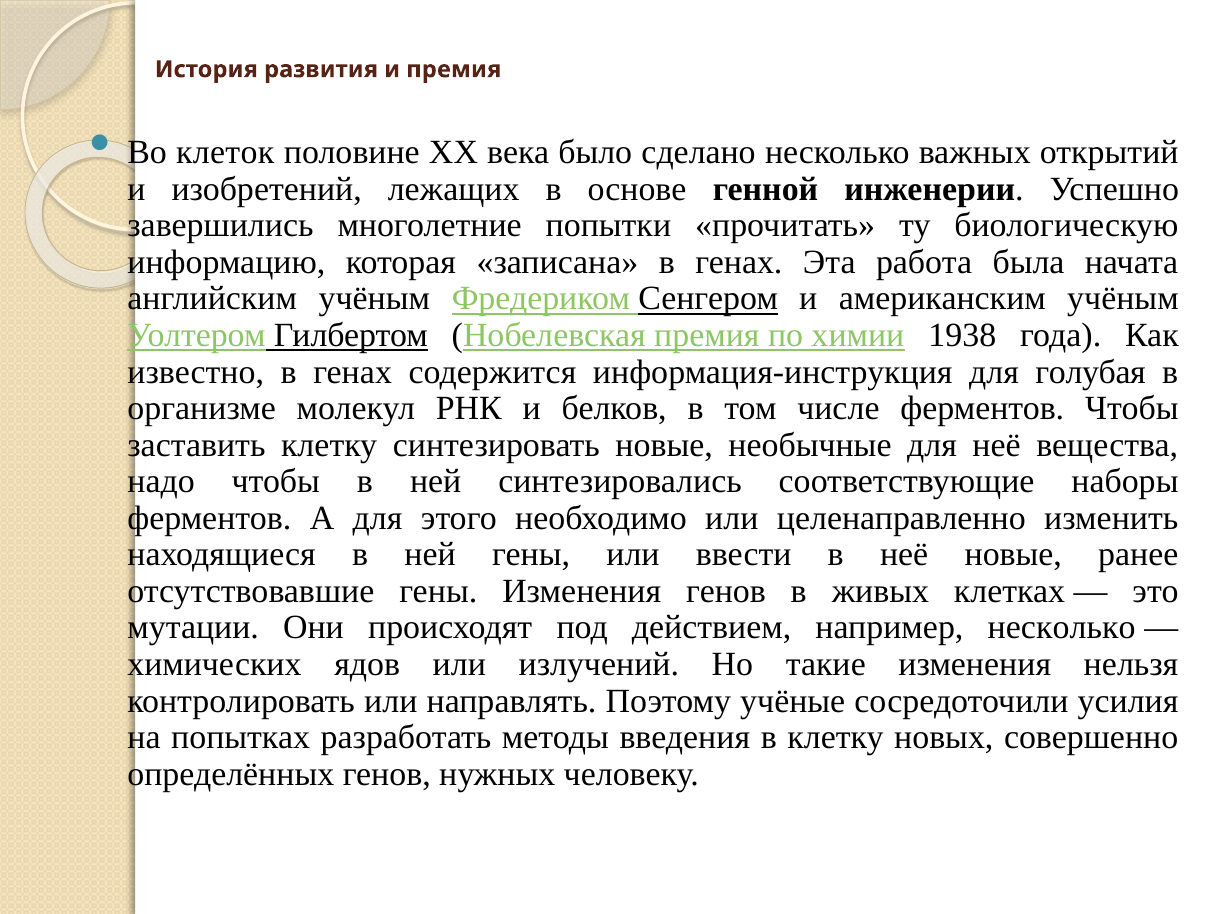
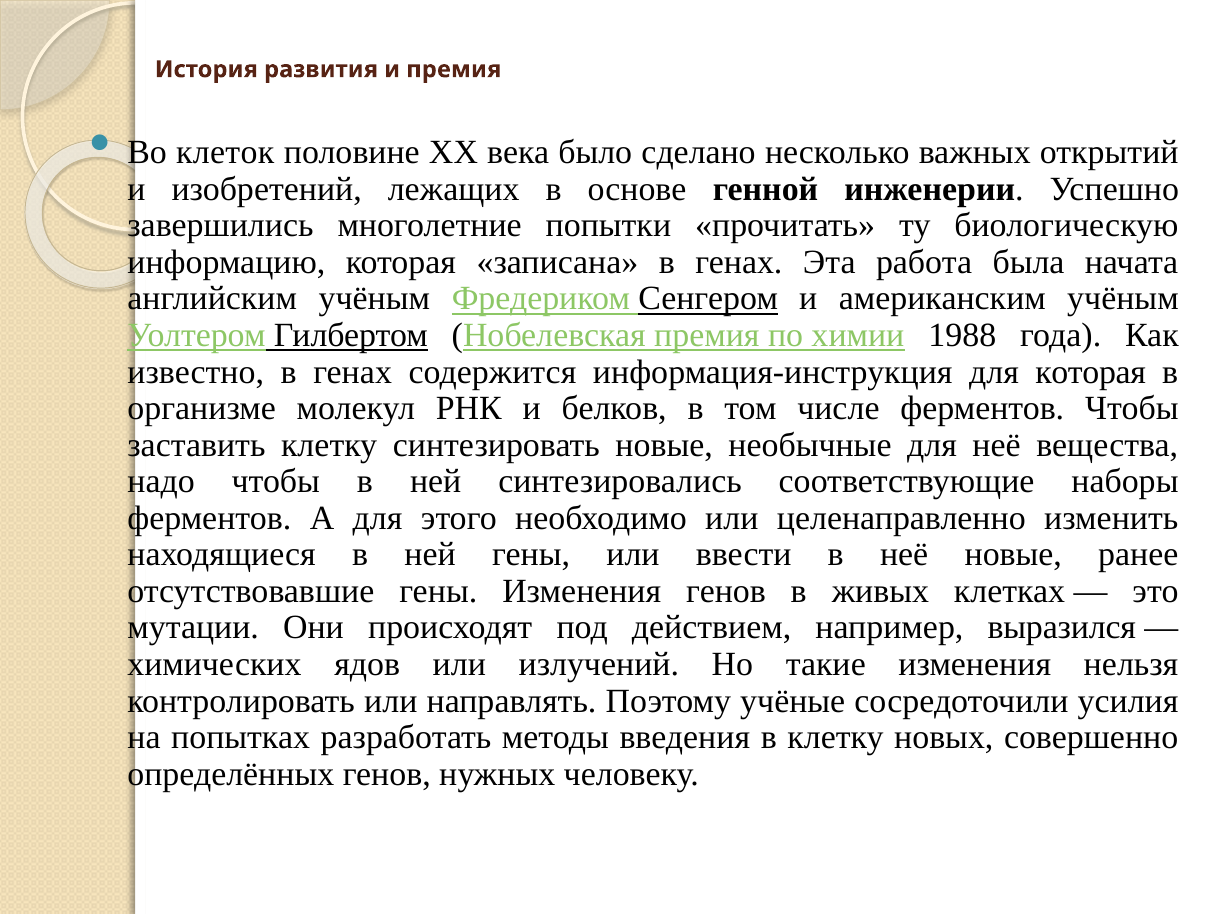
1938: 1938 -> 1988 (962, 335)
для голубая: голубая -> которая (1091, 372)
например несколько: несколько -> выразился (1062, 628)
